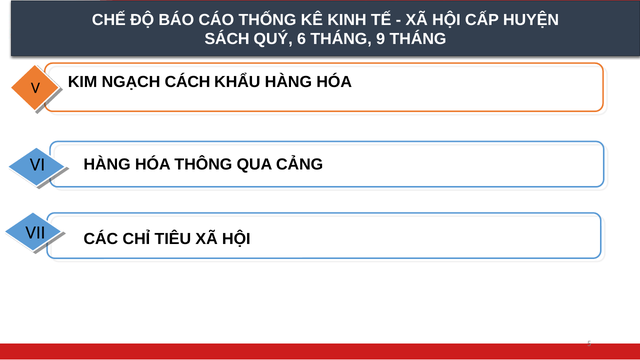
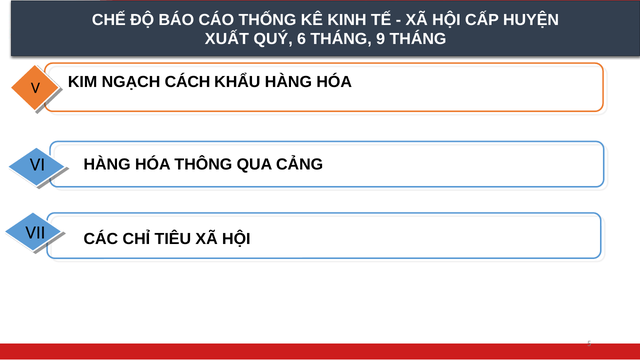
SÁCH: SÁCH -> XUẤT (227, 39)
